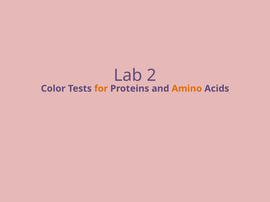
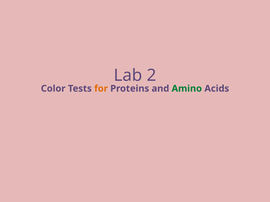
Amino colour: orange -> green (187, 89)
